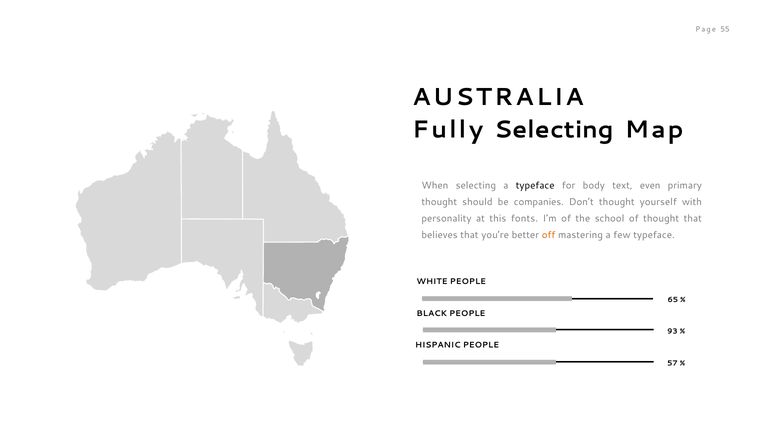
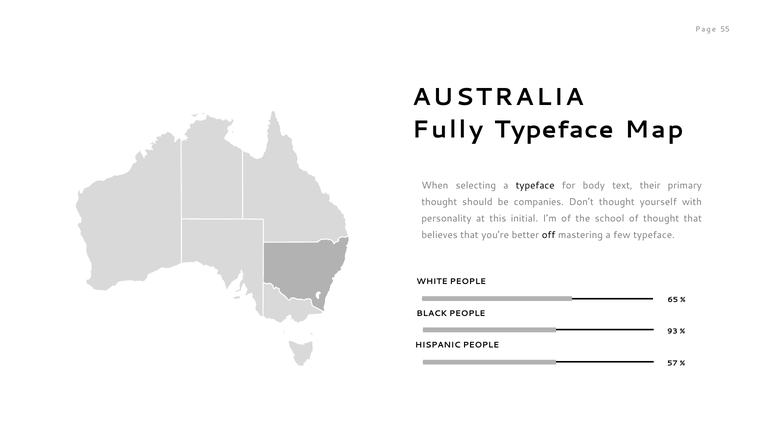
Fully Selecting: Selecting -> Typeface (554, 130)
even: even -> their (650, 186)
fonts: fonts -> initial (524, 219)
off colour: orange -> black (549, 235)
